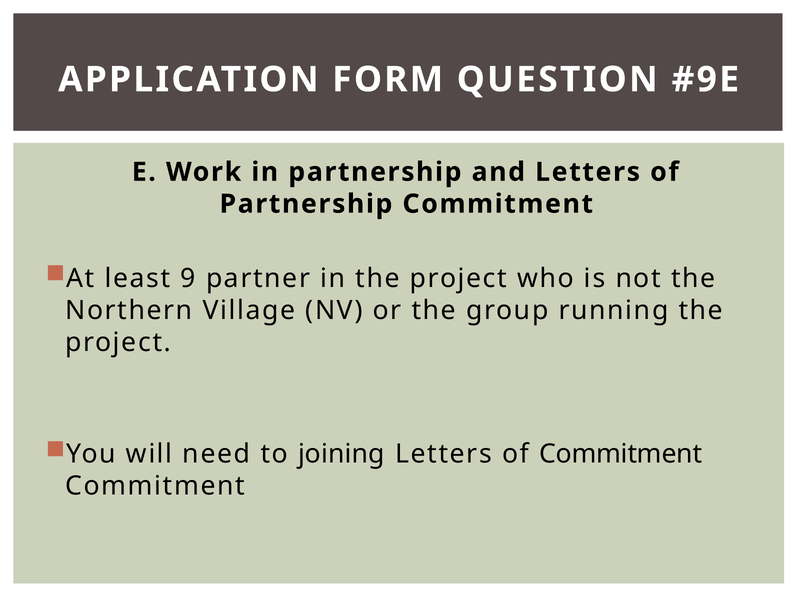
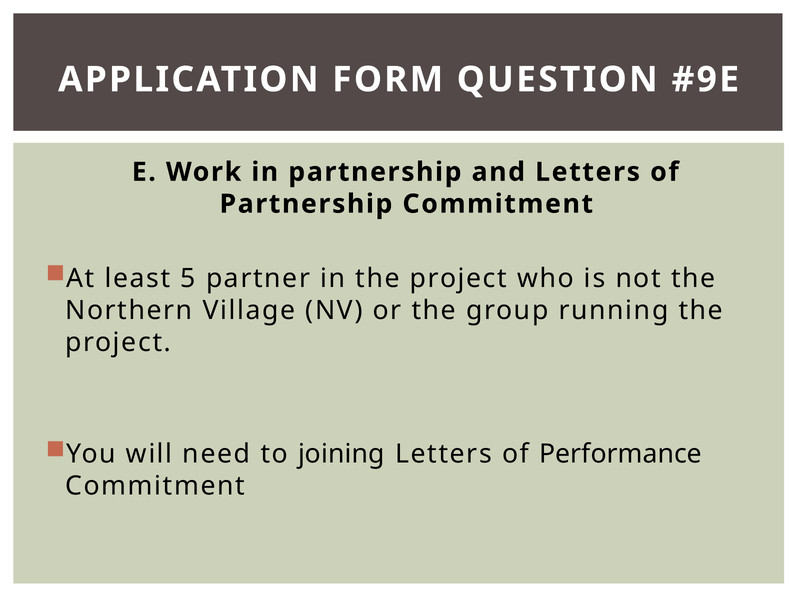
9: 9 -> 5 (188, 278)
of Commitment: Commitment -> Performance (621, 454)
